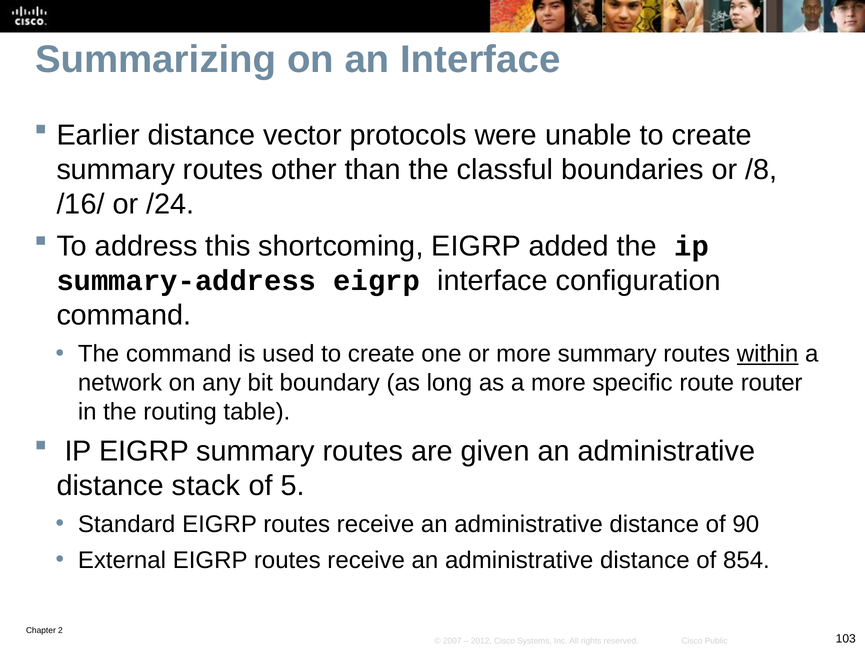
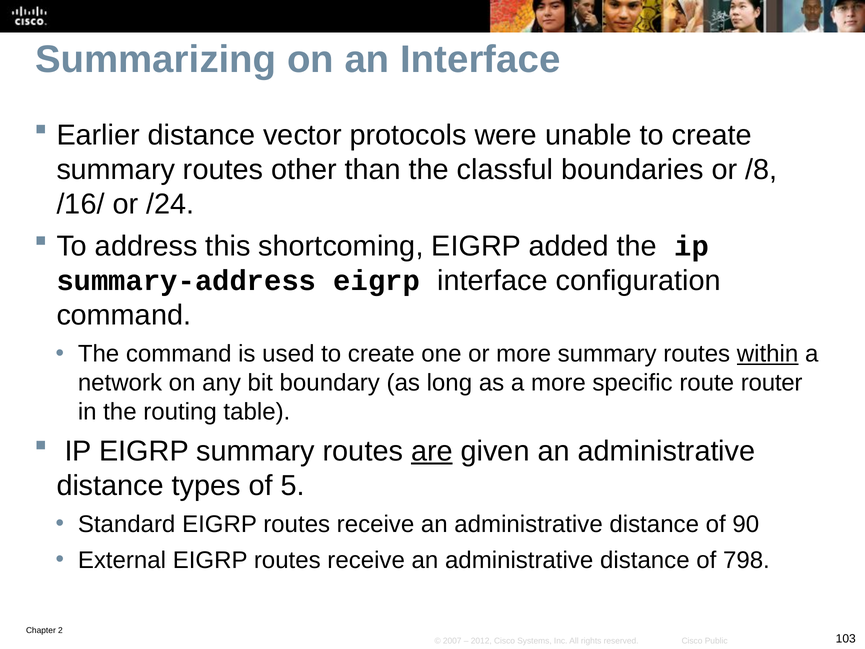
are underline: none -> present (432, 451)
stack: stack -> types (206, 485)
854: 854 -> 798 (746, 560)
